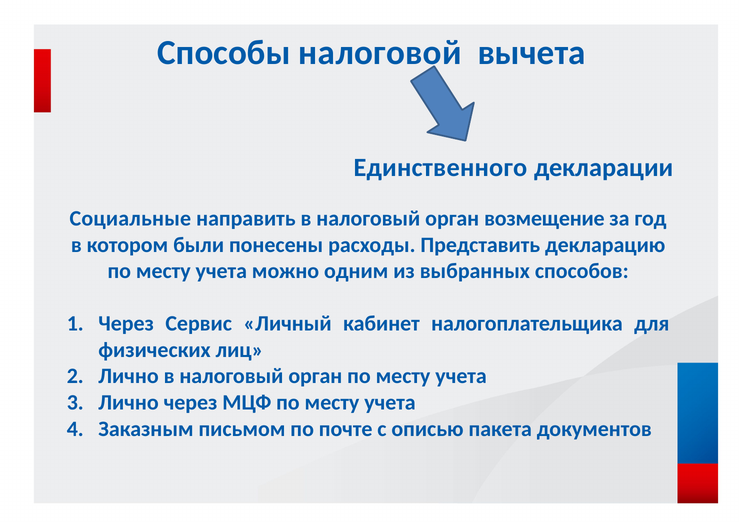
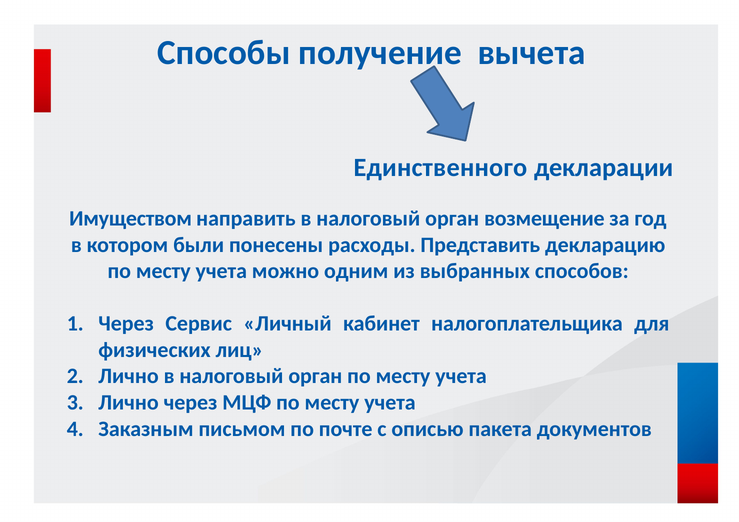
налоговой: налоговой -> получение (380, 53)
Социальные: Социальные -> Имуществом (131, 219)
